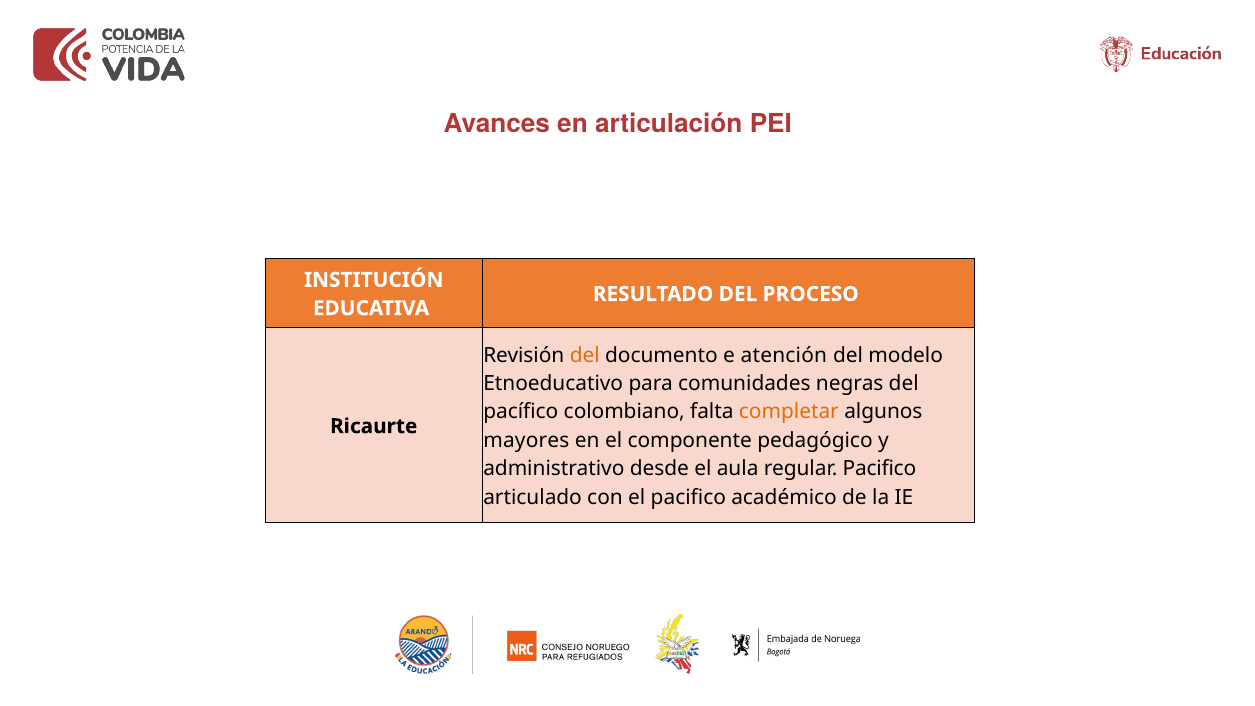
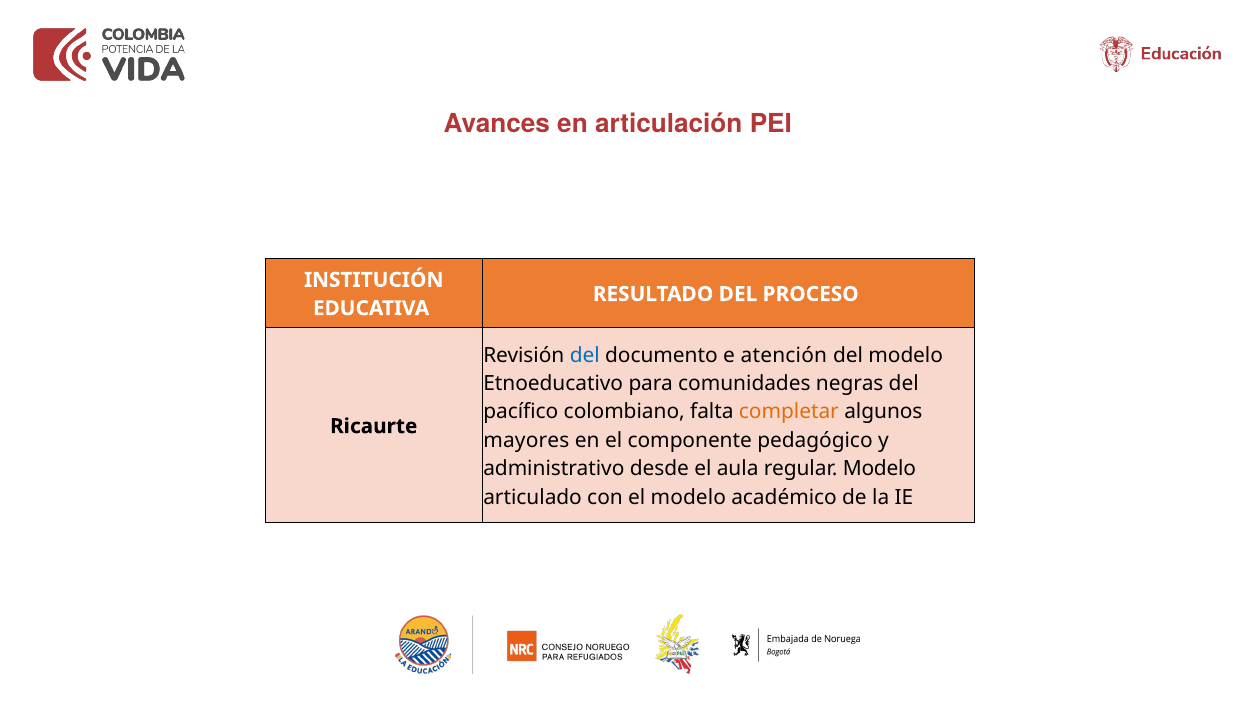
del colour: orange -> blue (585, 355)
regular Pacifico: Pacifico -> Modelo (879, 469)
el pacifico: pacifico -> modelo (688, 497)
